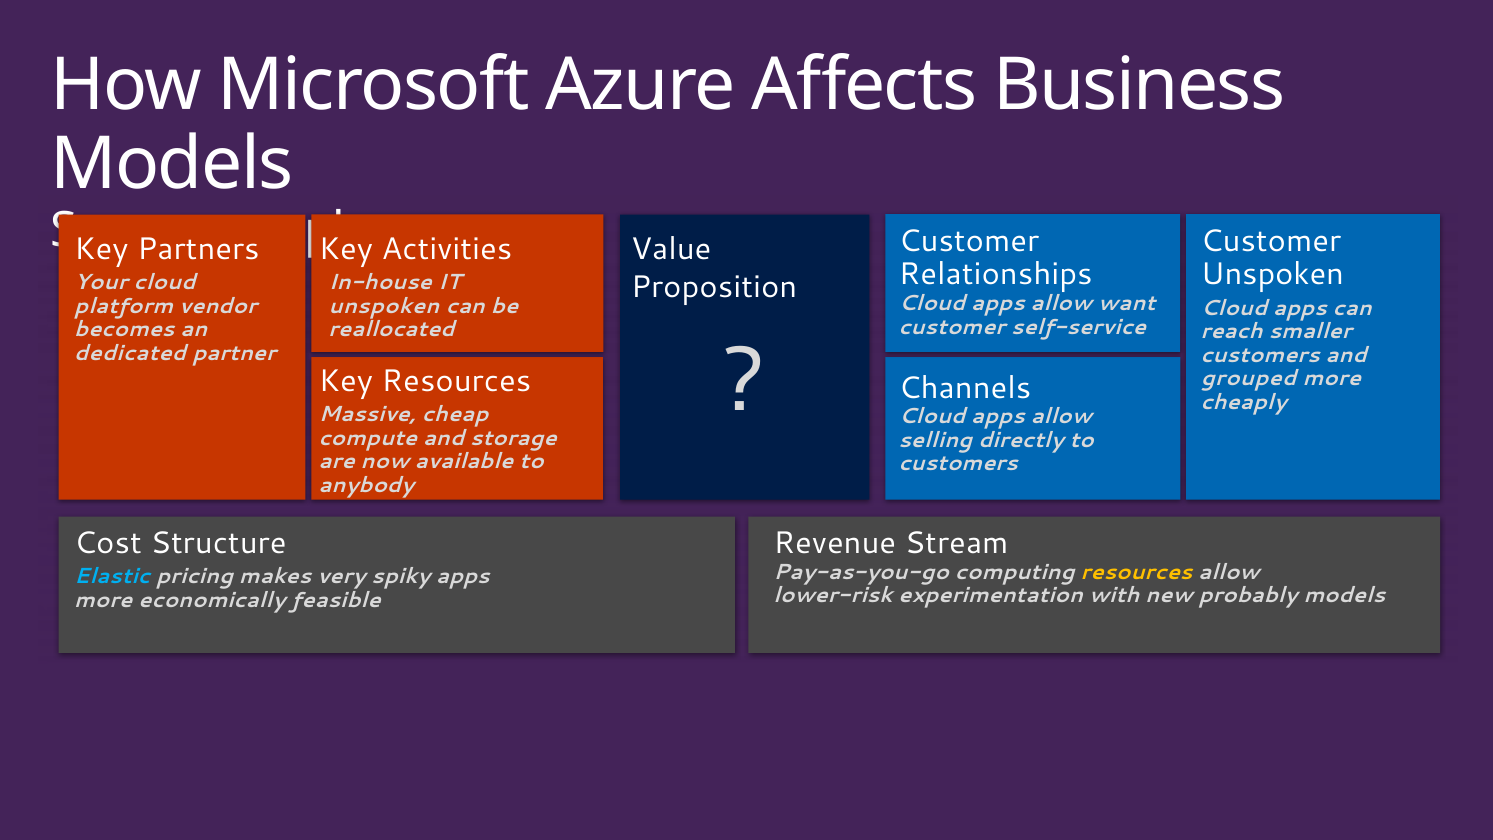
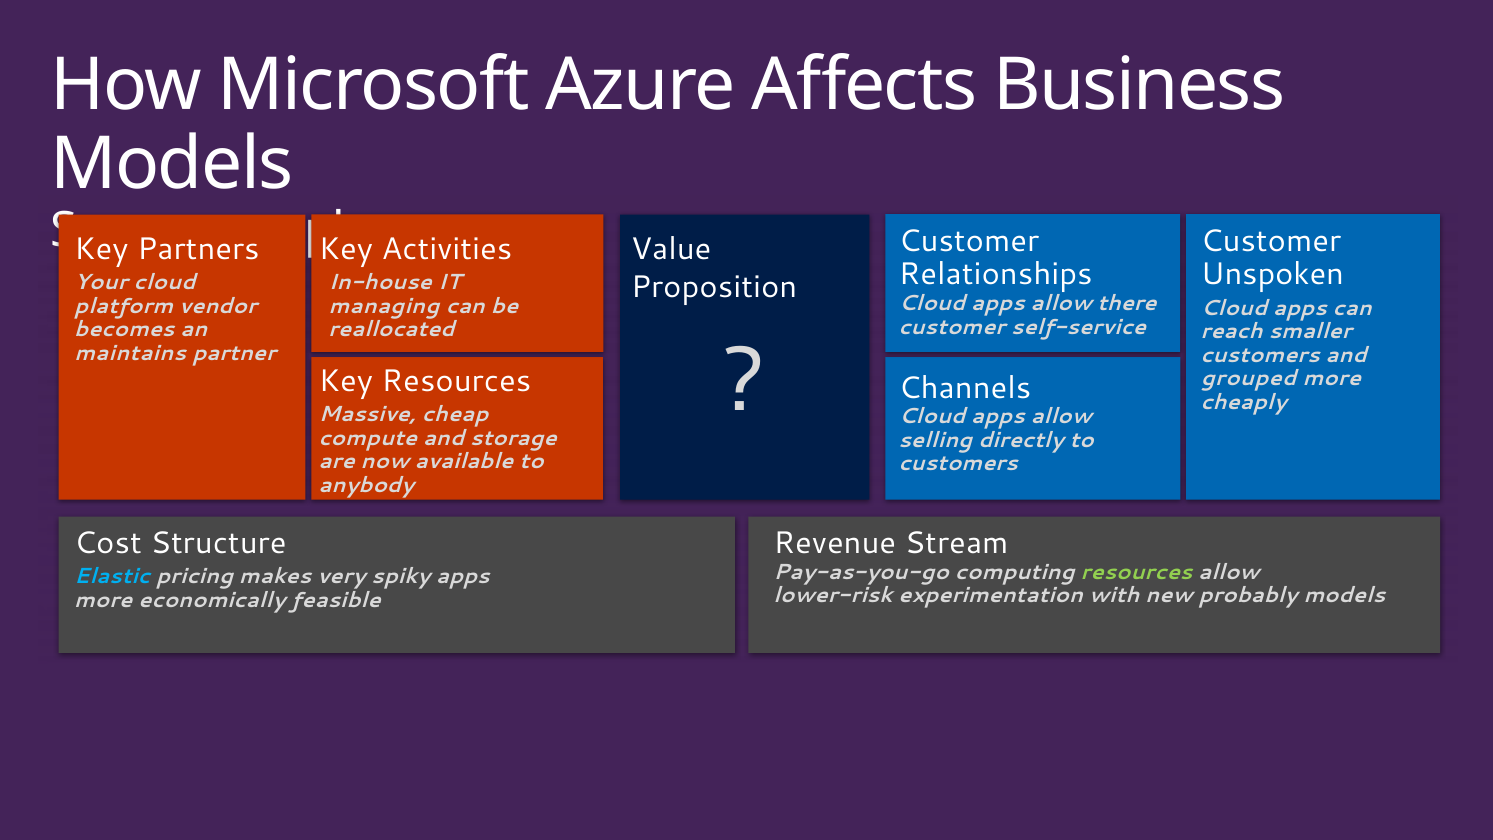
want: want -> there (1127, 303)
unspoken: unspoken -> managing (384, 306)
dedicated: dedicated -> maintains (130, 353)
resources colour: yellow -> light green (1137, 572)
